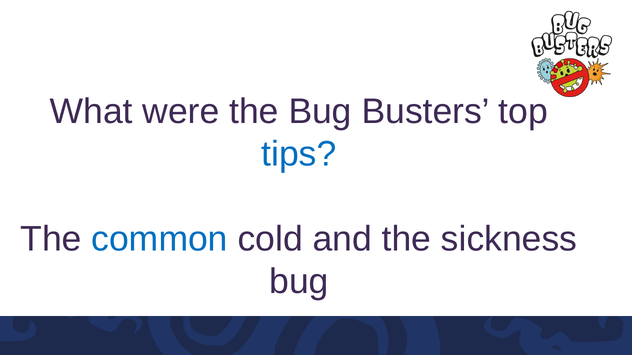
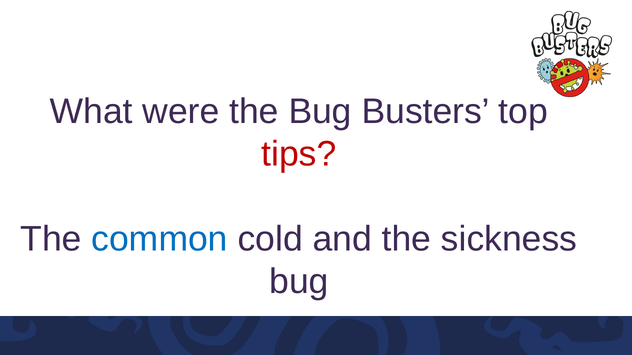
tips colour: blue -> red (299, 154)
